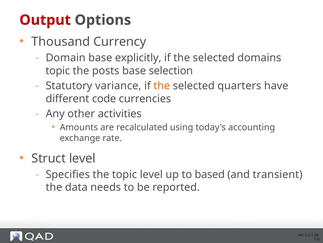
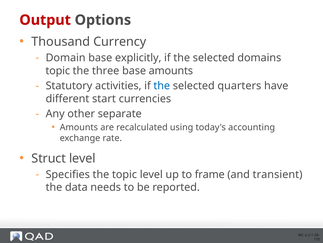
posts: posts -> three (106, 70)
base selection: selection -> amounts (171, 70)
variance: variance -> activities (118, 86)
the colour: orange -> blue (162, 86)
code: code -> start (104, 98)
activities: activities -> separate (120, 114)
based: based -> frame (210, 174)
